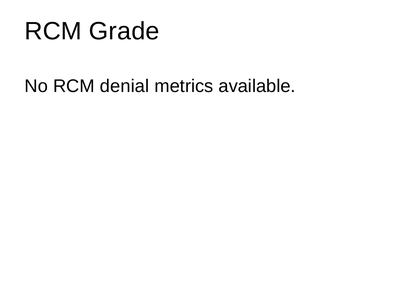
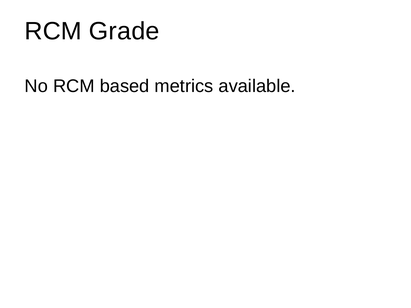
denial: denial -> based (125, 86)
